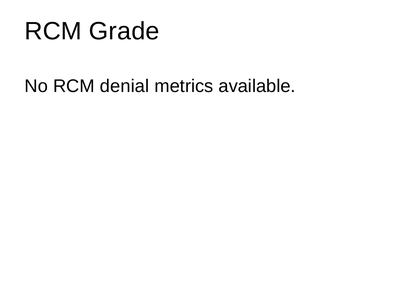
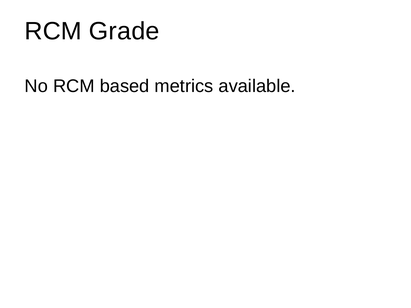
denial: denial -> based (125, 86)
